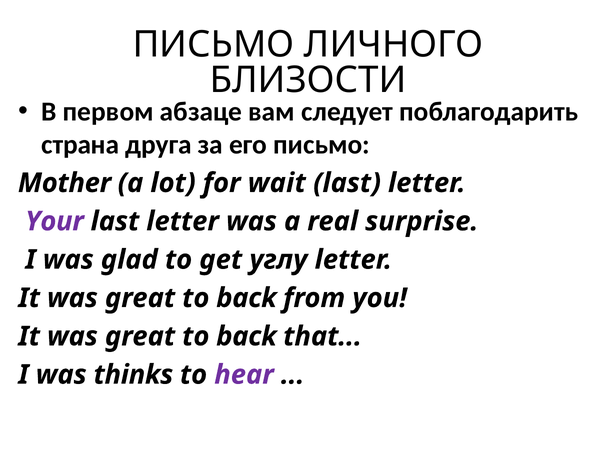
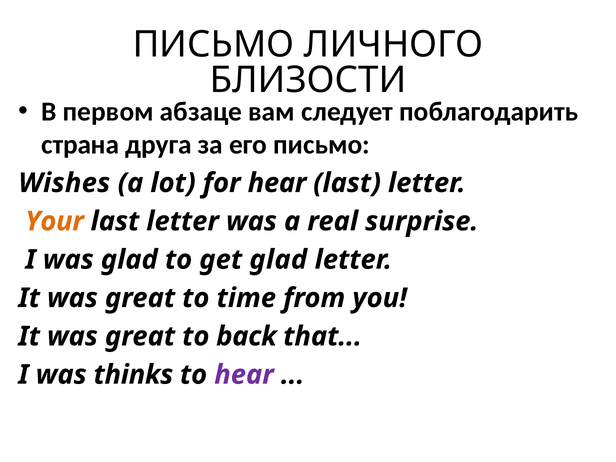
Mother: Mother -> Wishes (64, 183)
for wait: wait -> hear (277, 183)
Your colour: purple -> orange (55, 221)
get углу: углу -> glad (278, 260)
back: back -> time (246, 298)
